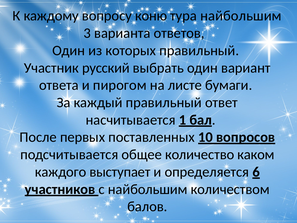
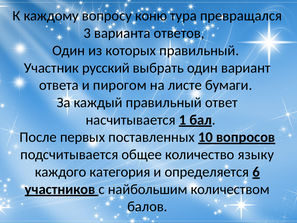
тура найбольшим: найбольшим -> превращался (241, 16)
каком: каком -> языку (256, 154)
выступает: выступает -> категория (120, 172)
